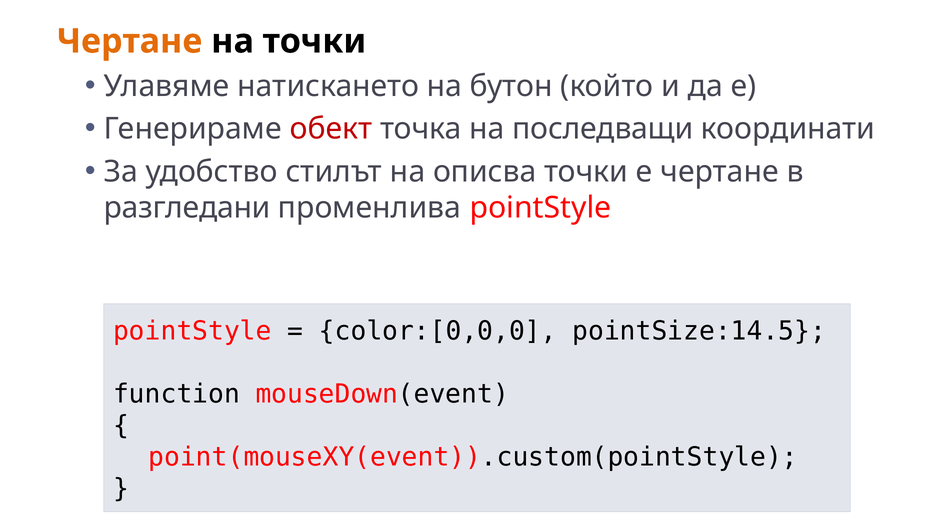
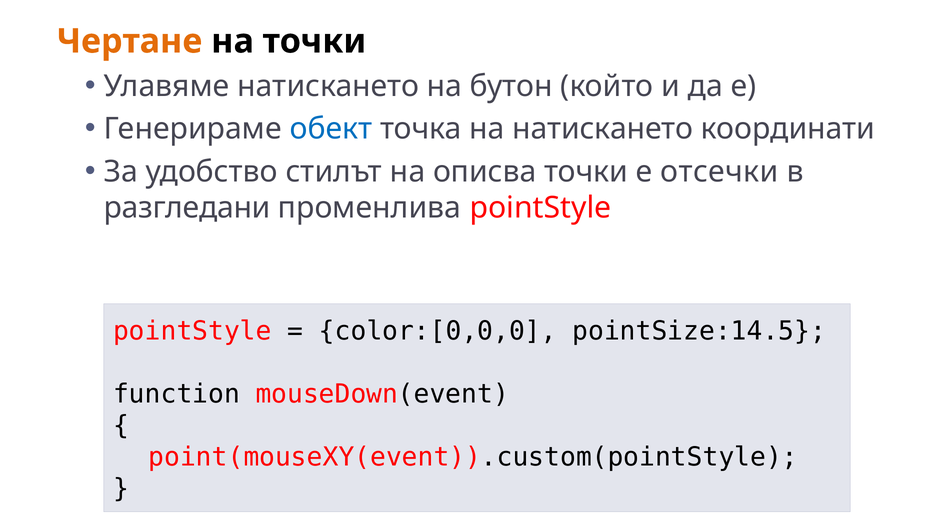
обект colour: red -> blue (331, 129)
на последващи: последващи -> натискането (603, 129)
е чертане: чертане -> отсечки (719, 172)
